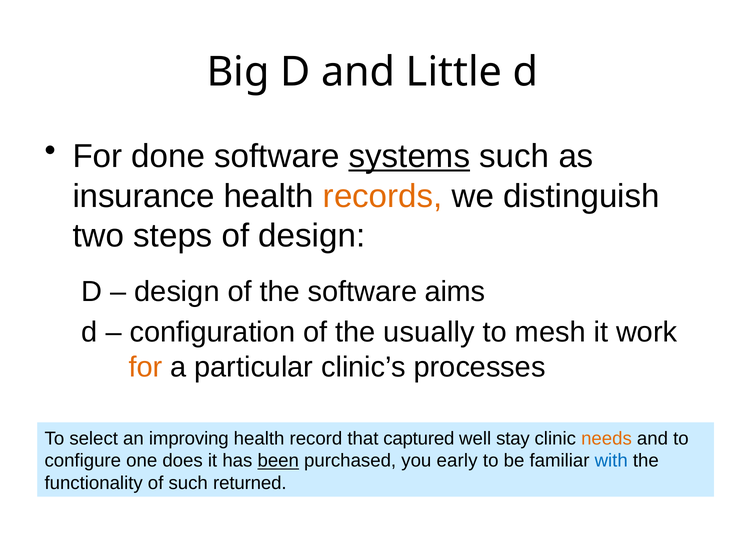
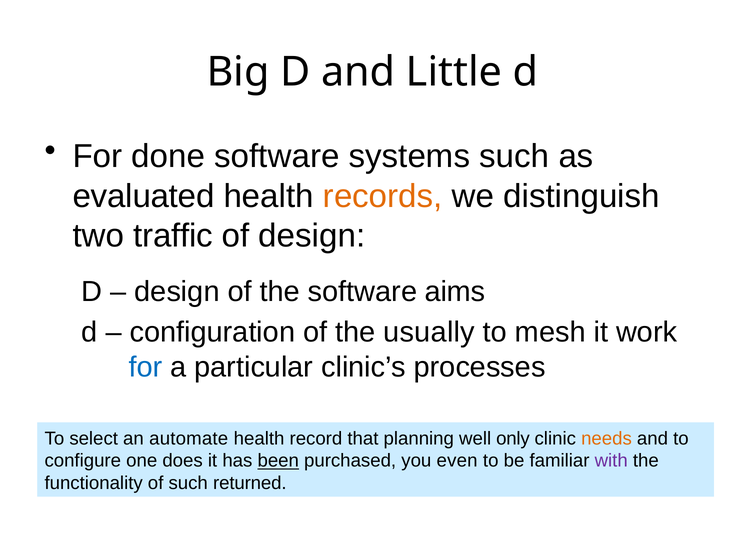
systems underline: present -> none (409, 156)
insurance: insurance -> evaluated (144, 196)
steps: steps -> traffic (173, 236)
for colour: orange -> blue (145, 367)
improving: improving -> automate (189, 438)
captured: captured -> planning (419, 438)
stay: stay -> only (513, 438)
early: early -> even (457, 461)
with colour: blue -> purple (611, 461)
